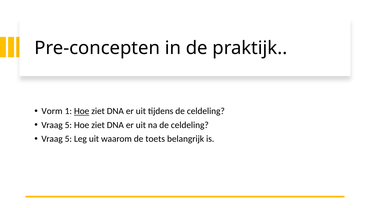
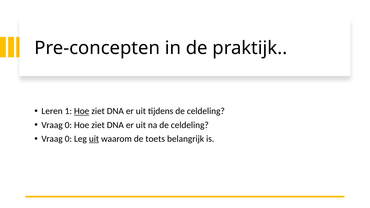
Vorm: Vorm -> Leren (52, 111)
5: 5 -> 0 (68, 125)
5: 5 -> 0 (68, 139)
uit underline: none -> present (94, 139)
